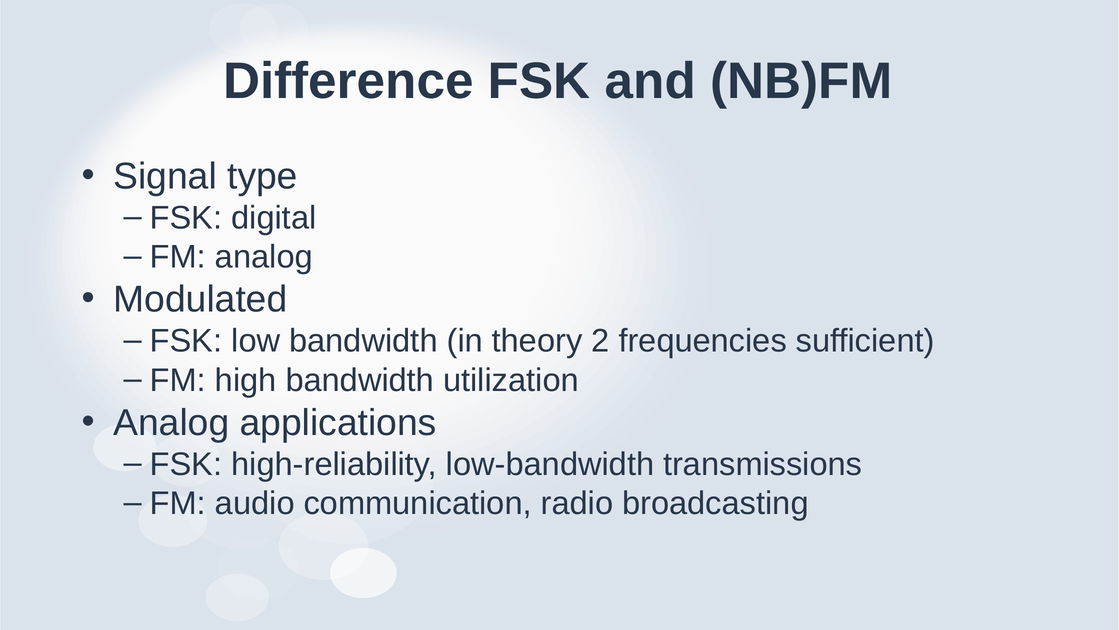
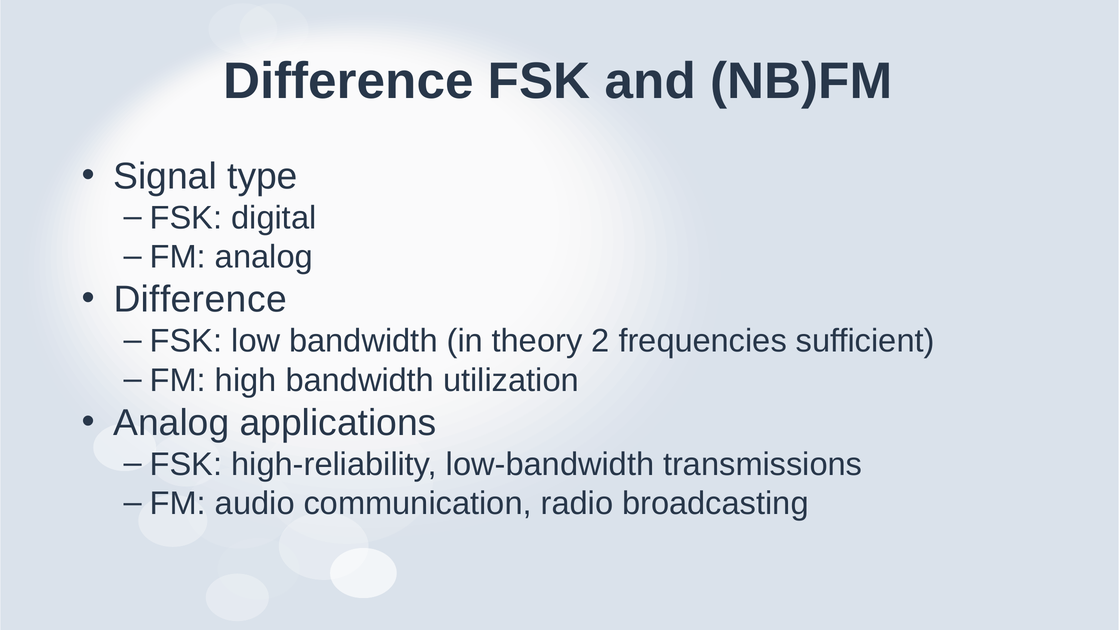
Modulated: Modulated -> Difference (200, 299)
